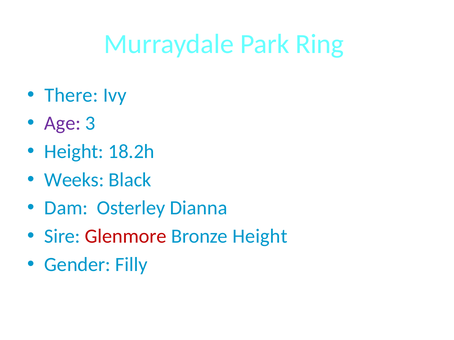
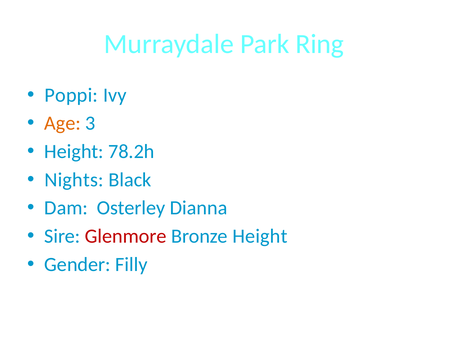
There: There -> Poppi (71, 95)
Age colour: purple -> orange (63, 123)
18.2h: 18.2h -> 78.2h (131, 152)
Weeks: Weeks -> Nights (74, 180)
